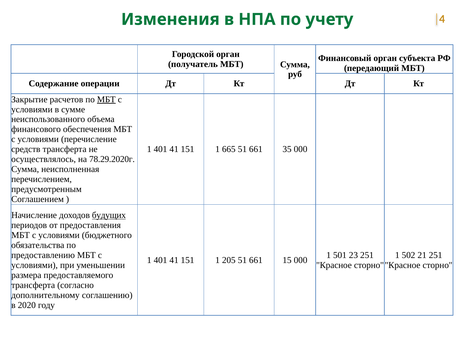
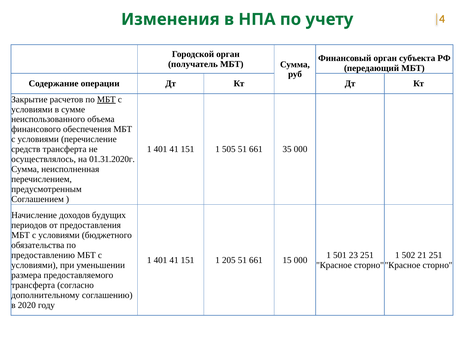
665: 665 -> 505 (229, 149)
78.29.2020г: 78.29.2020г -> 01.31.2020г (112, 159)
будущих underline: present -> none (109, 215)
